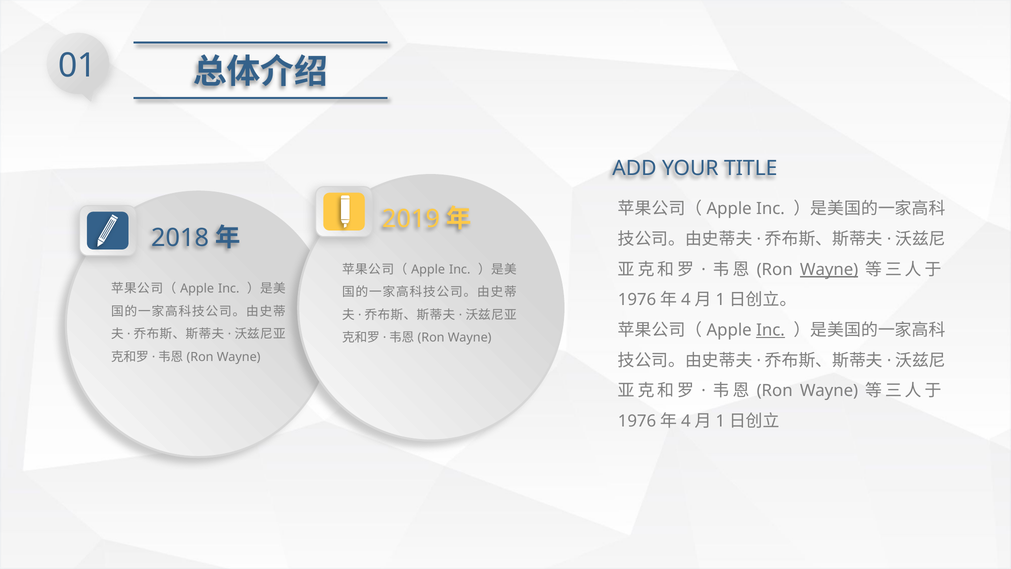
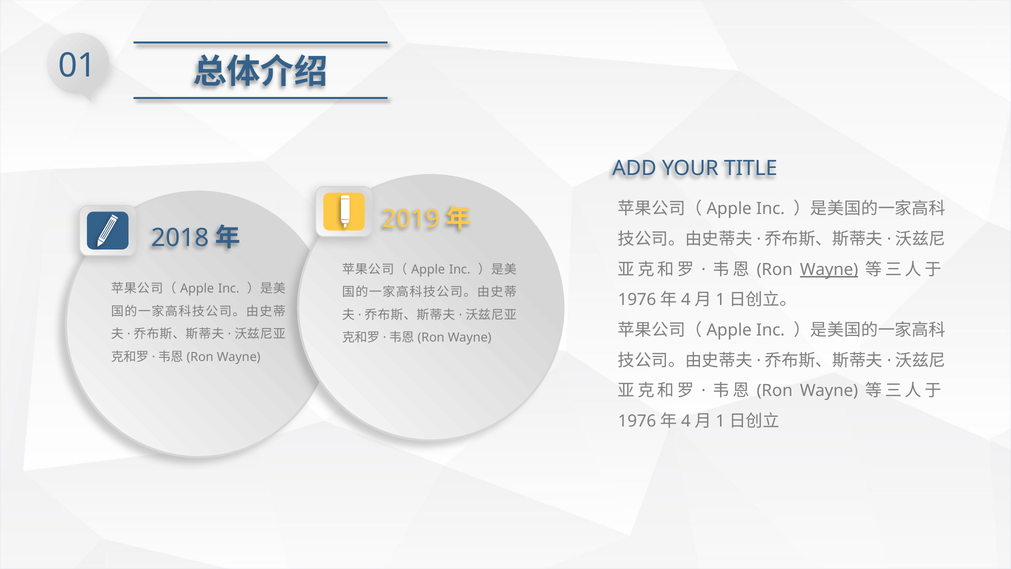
Inc underline: present -> none (771, 330)
